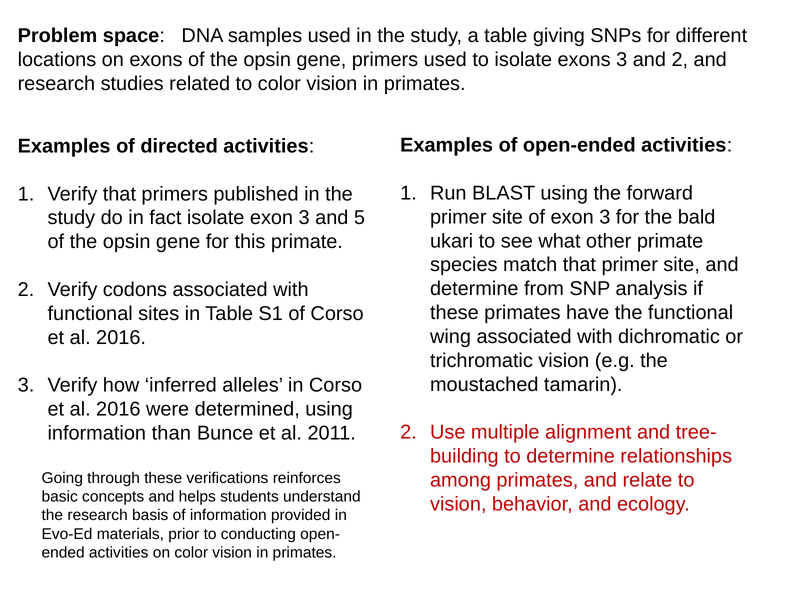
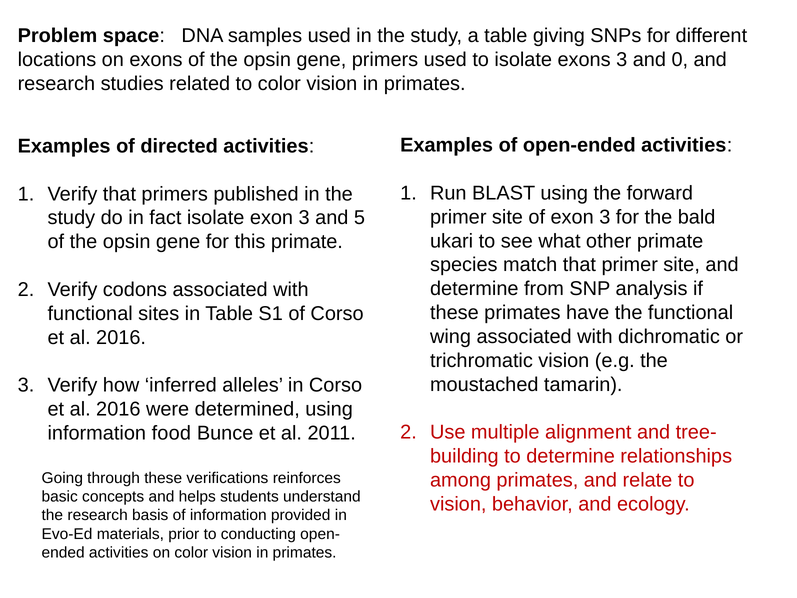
and 2: 2 -> 0 (680, 60)
than: than -> food (171, 433)
